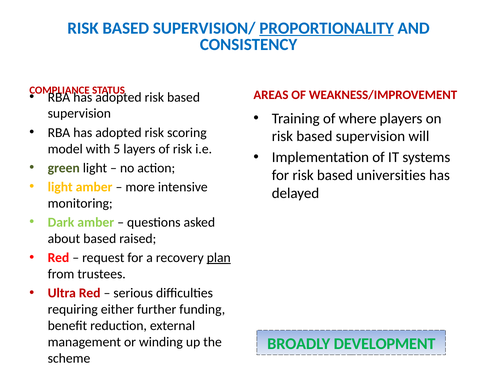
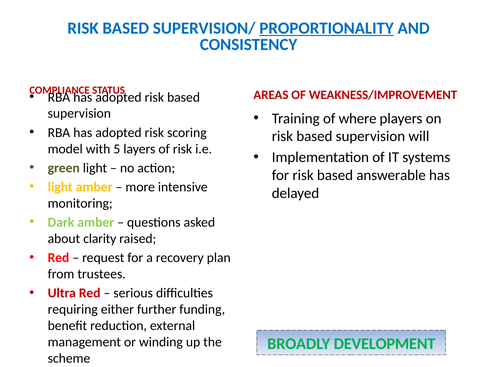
universities: universities -> answerable (391, 175)
about based: based -> clarity (100, 238)
plan underline: present -> none (219, 257)
